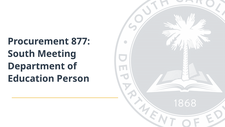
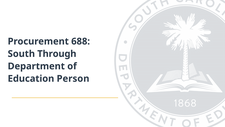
877: 877 -> 688 (81, 41)
Meeting: Meeting -> Through (57, 54)
